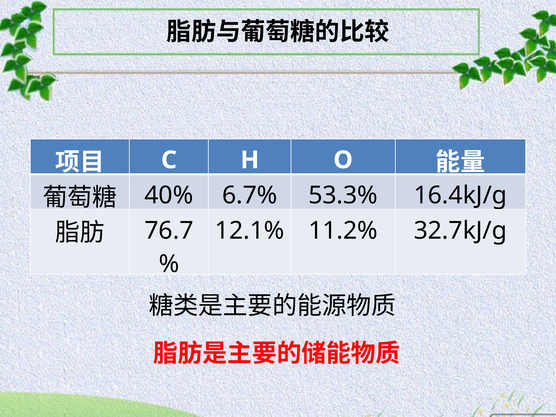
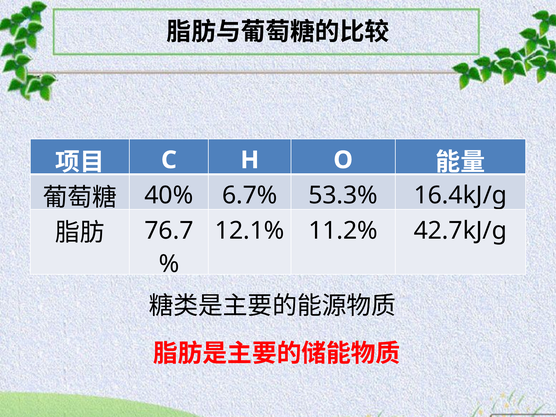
32.7kJ/g: 32.7kJ/g -> 42.7kJ/g (460, 231)
